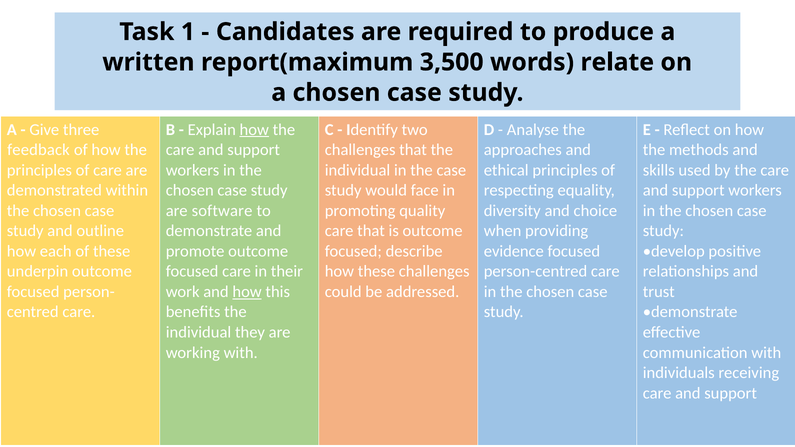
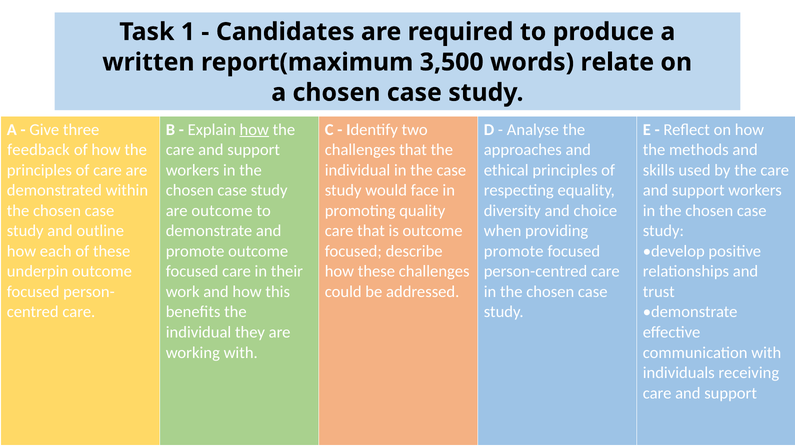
are software: software -> outcome (222, 211)
evidence: evidence -> promote (514, 251)
how underline: present -> none (247, 292)
